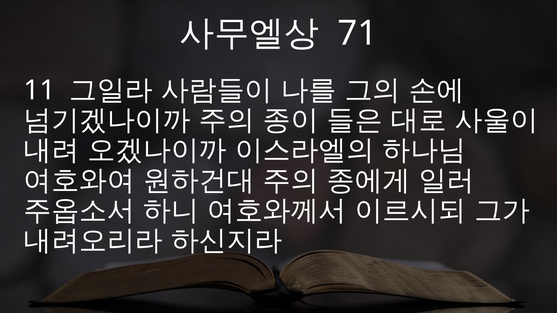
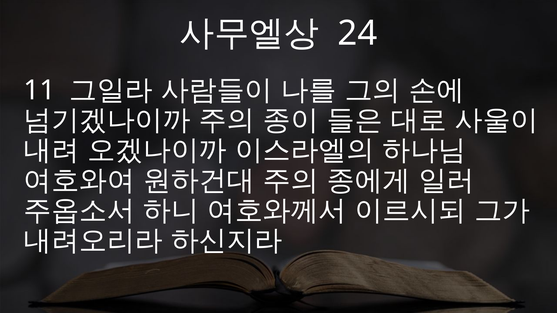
71: 71 -> 24 (357, 34)
